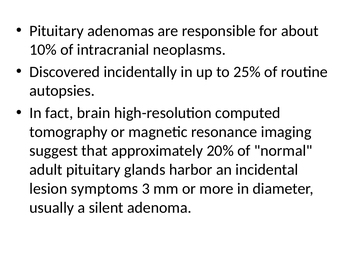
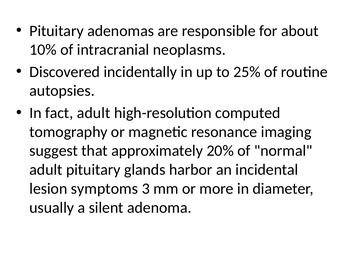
fact brain: brain -> adult (94, 113)
